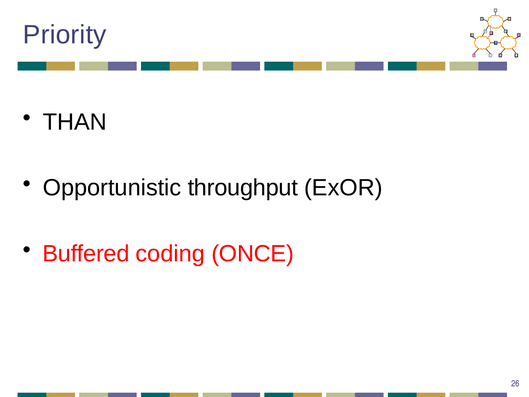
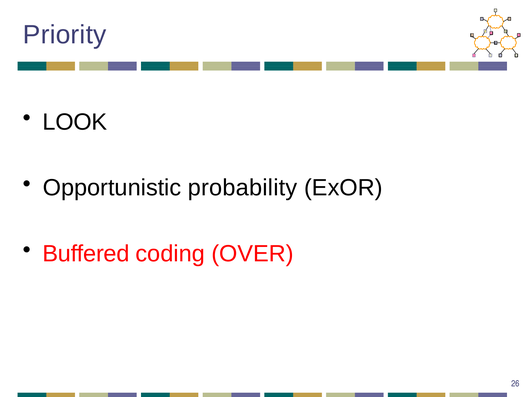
THAN: THAN -> LOOK (75, 122)
throughput: throughput -> probability (243, 188)
ONCE: ONCE -> OVER (252, 254)
